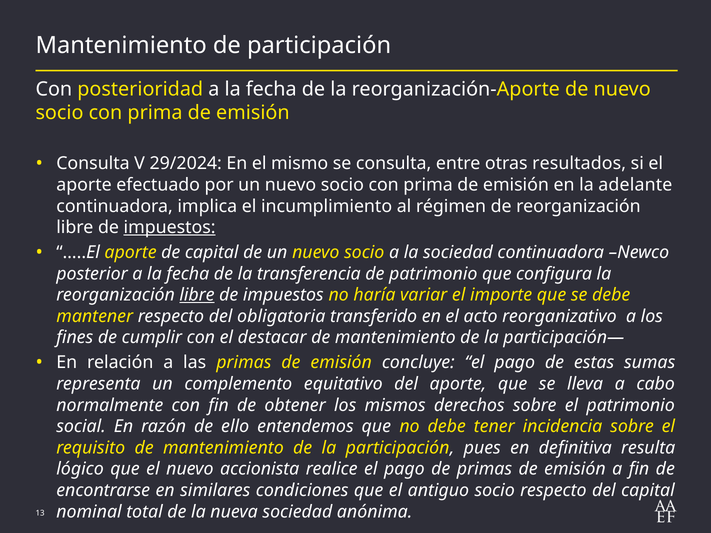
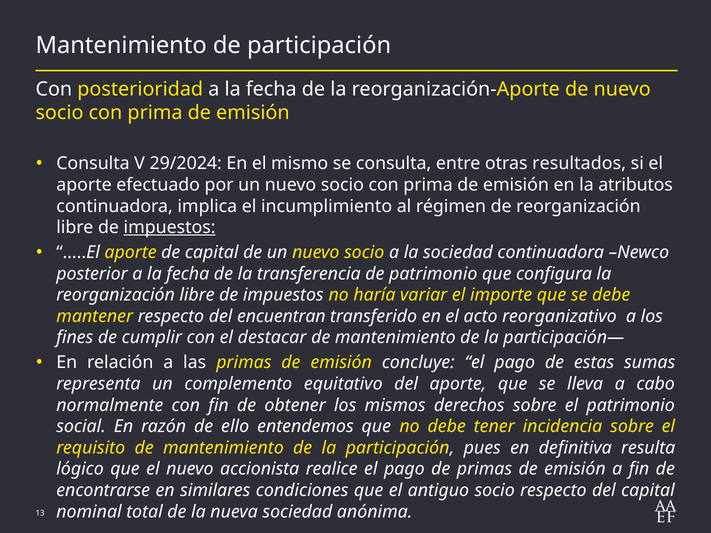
adelante: adelante -> atributos (636, 185)
libre underline: present -> none (197, 295)
obligatoria: obligatoria -> encuentran (281, 316)
